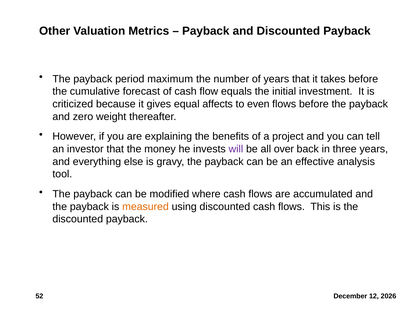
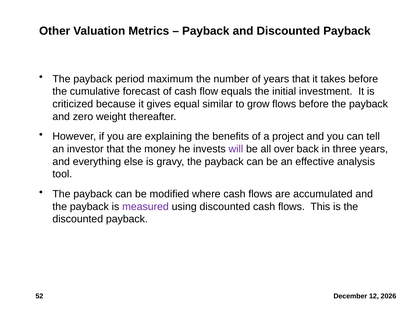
affects: affects -> similar (218, 104)
even: even -> grow (258, 104)
measured colour: orange -> purple (145, 207)
